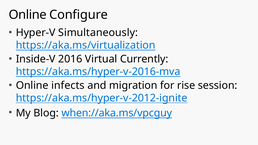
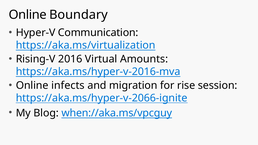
Configure: Configure -> Boundary (79, 15)
Simultaneously: Simultaneously -> Communication (98, 33)
Inside-V: Inside-V -> Rising-V (36, 59)
Currently: Currently -> Amounts (144, 59)
https://aka.ms/hyper-v-2012-ignite: https://aka.ms/hyper-v-2012-ignite -> https://aka.ms/hyper-v-2066-ignite (102, 98)
